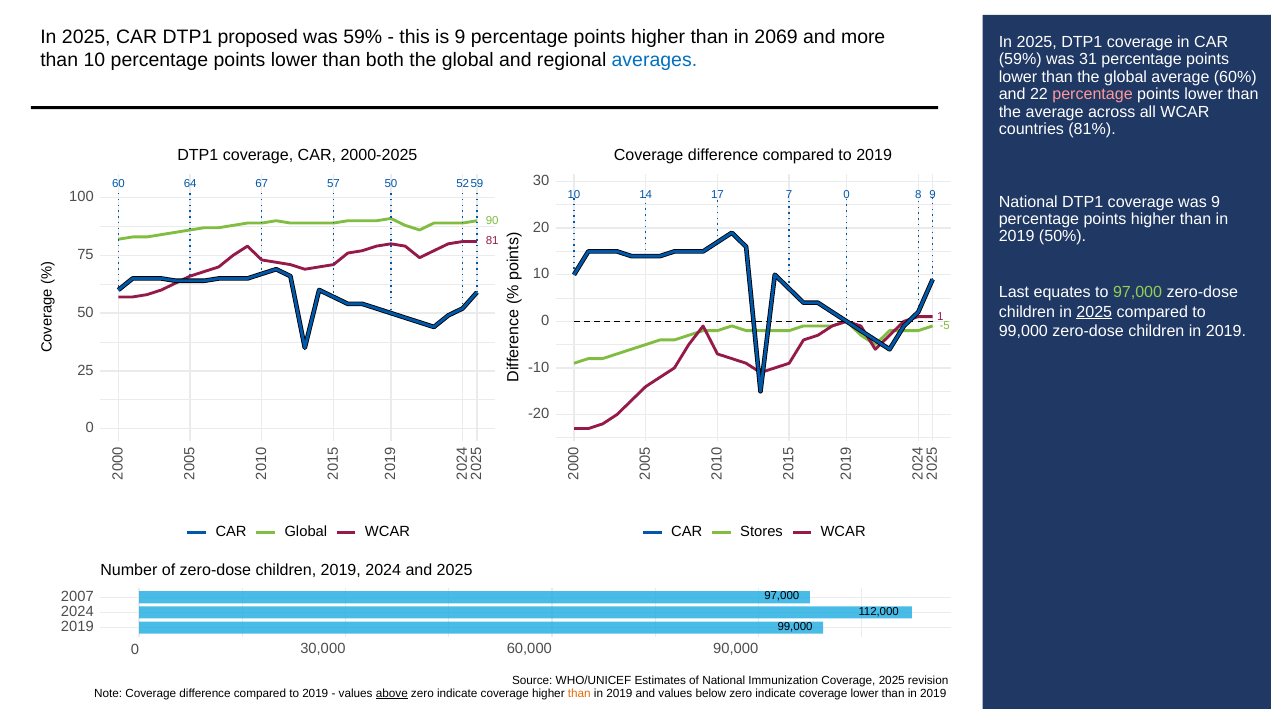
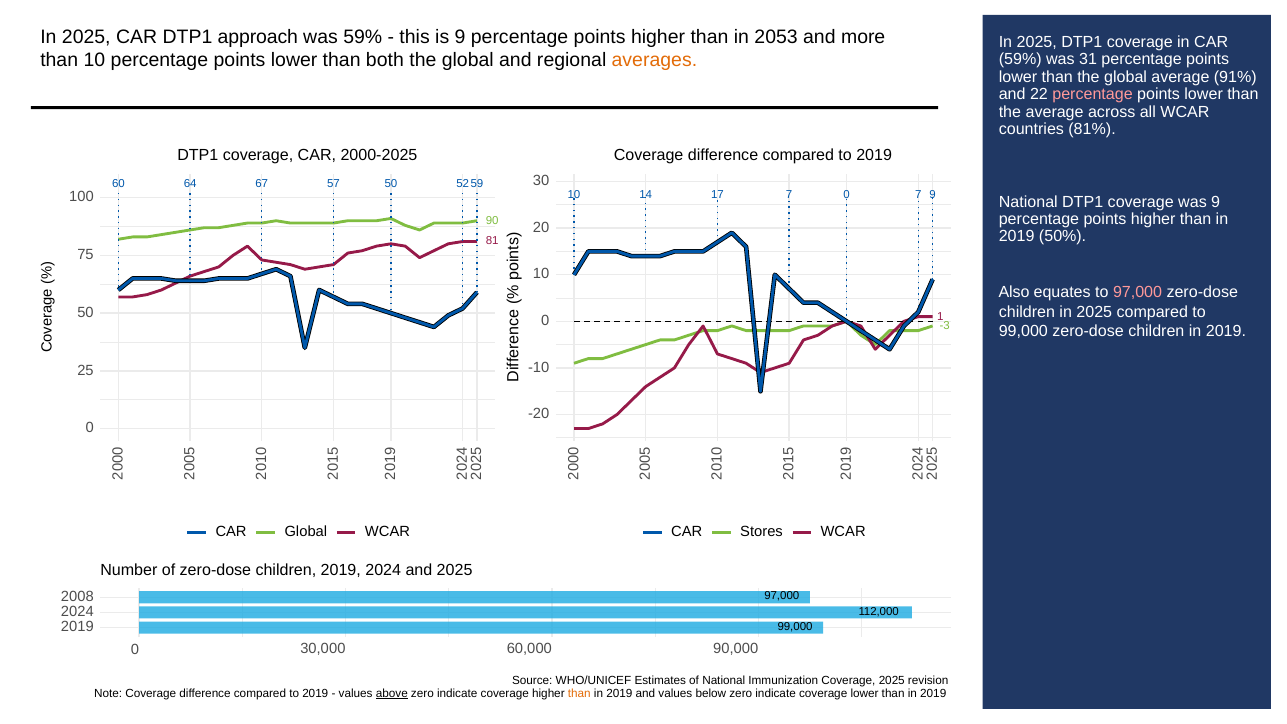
proposed: proposed -> approach (258, 37)
2069: 2069 -> 2053 (776, 37)
averages colour: blue -> orange (654, 60)
60%: 60% -> 91% (1235, 77)
0 8: 8 -> 7 (918, 195)
Last: Last -> Also (1014, 293)
97,000 colour: light green -> pink (1138, 293)
2025 underline: present -> none (1094, 312)
-5: -5 -> -3 (945, 326)
2007: 2007 -> 2008 (77, 597)
